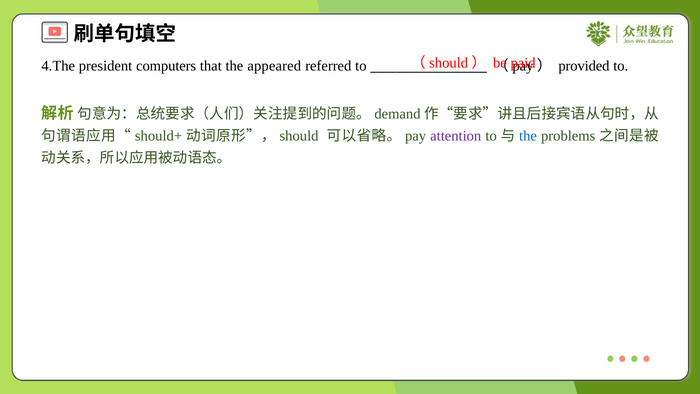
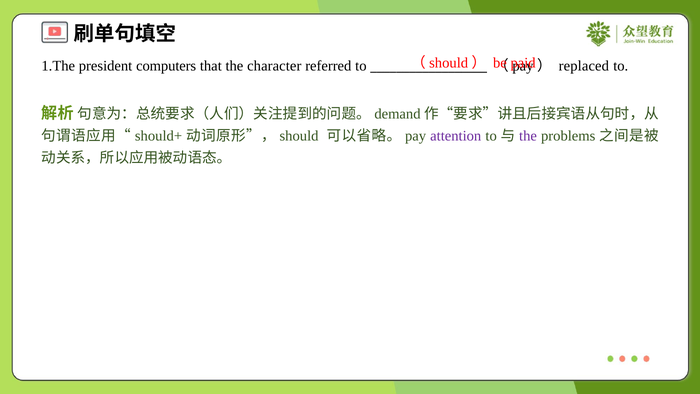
4.The: 4.The -> 1.The (58, 66)
appeared: appeared -> character (274, 66)
provided: provided -> replaced (584, 66)
the colour: blue -> purple (528, 136)
